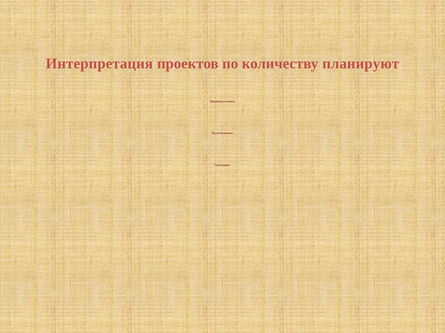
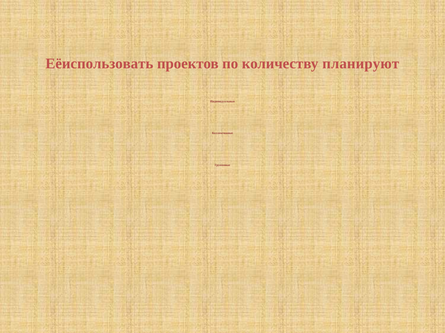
Интерпретация: Интерпретация -> Еёиспользовать (99, 64)
